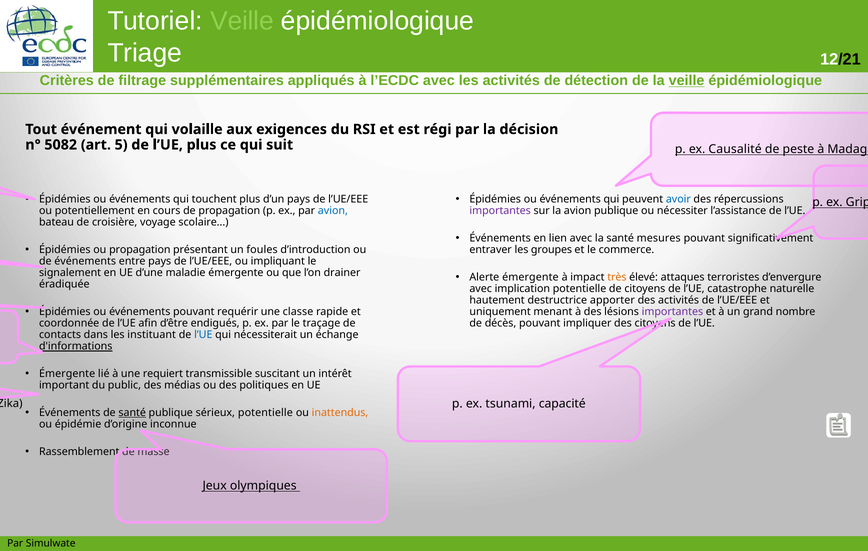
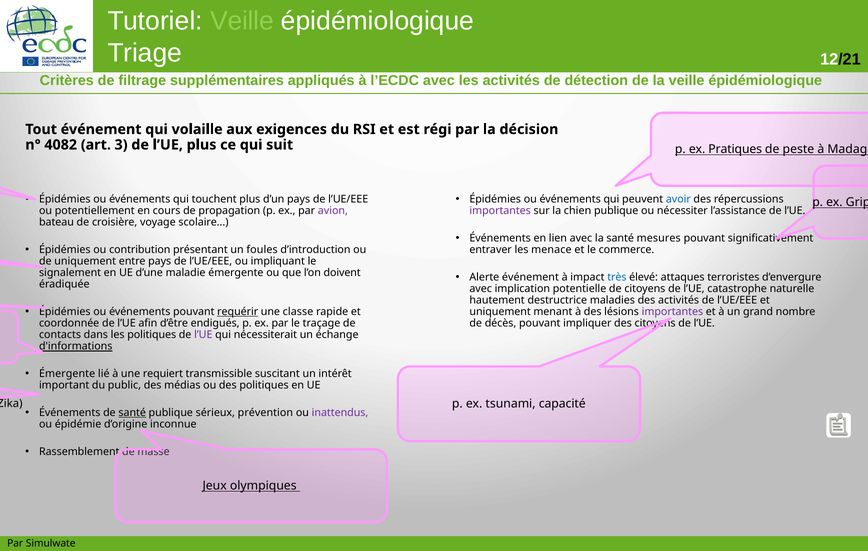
veille underline: present -> none (687, 81)
5082: 5082 -> 4082 (61, 145)
5: 5 -> 3 (121, 145)
ex Causalité: Causalité -> Pratiques (735, 149)
avion colour: blue -> purple (333, 211)
la avion: avion -> chien (578, 211)
ou propagation: propagation -> contribution (140, 250)
groupes: groupes -> menace (551, 250)
événements: événements -> uniquement (85, 261)
drainer: drainer -> doivent (342, 273)
Alerte émergente: émergente -> événement (530, 277)
très colour: orange -> blue (617, 277)
apporter: apporter -> maladies (612, 300)
requérir underline: none -> present (238, 312)
les instituant: instituant -> politiques (152, 335)
l’UE colour: blue -> purple (203, 335)
sérieux potentielle: potentielle -> prévention (265, 413)
inattendus colour: orange -> purple (340, 413)
